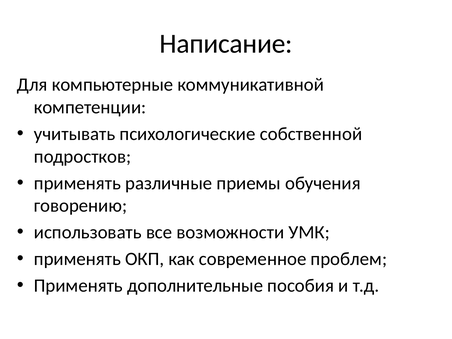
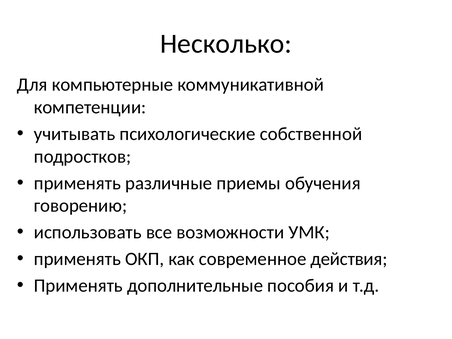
Написание: Написание -> Несколько (226, 44)
проблем: проблем -> действия (349, 259)
